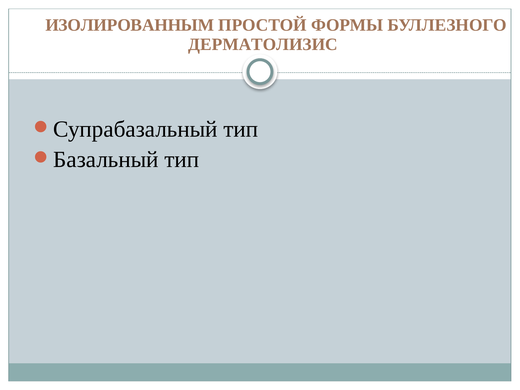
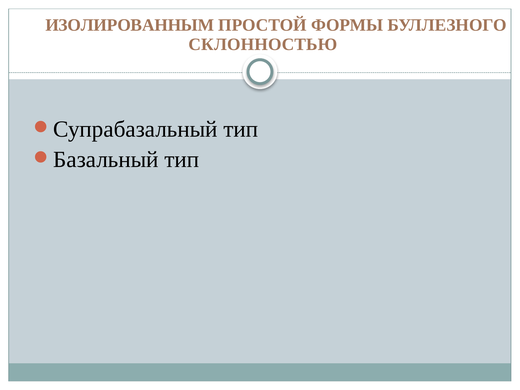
ДЕРМАТОЛИЗИС: ДЕРМАТОЛИЗИС -> СКЛОННОСТЬЮ (263, 44)
